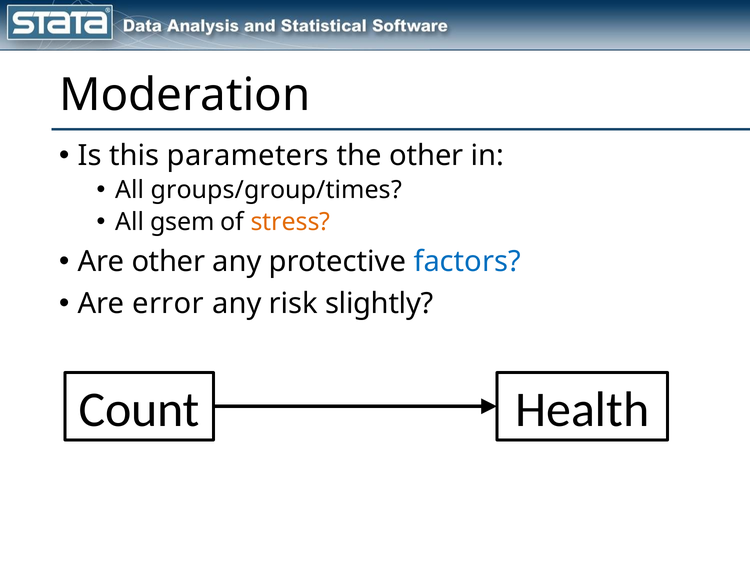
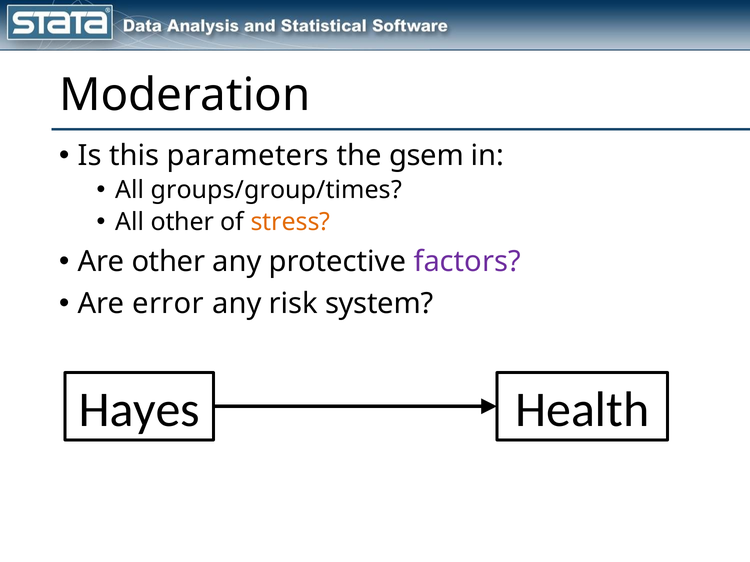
the other: other -> gsem (427, 156)
All gsem: gsem -> other (182, 222)
factors colour: blue -> purple (467, 262)
slightly: slightly -> system (379, 304)
Count: Count -> Hayes (139, 410)
